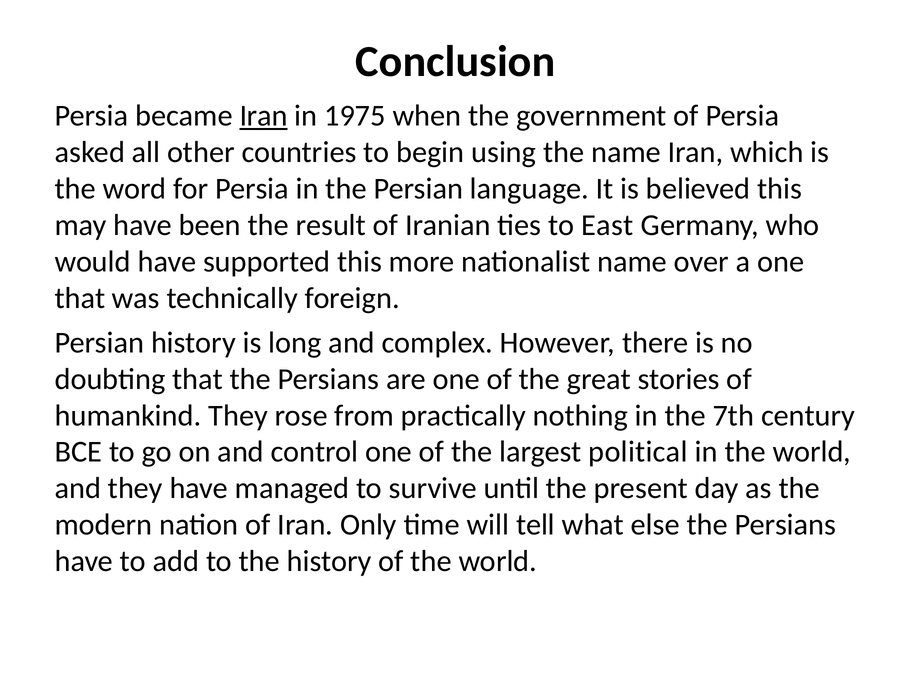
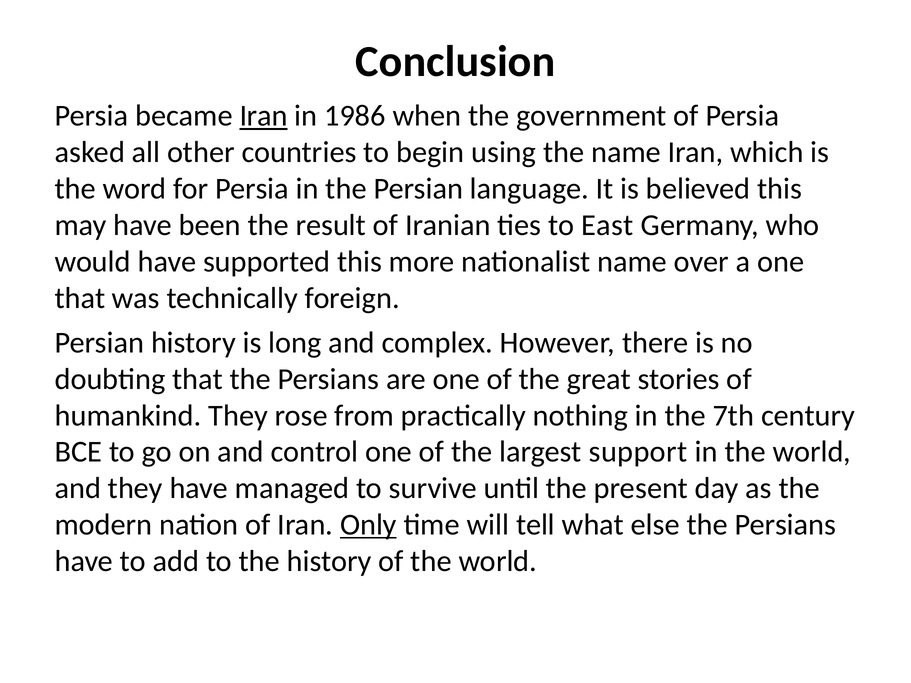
1975: 1975 -> 1986 (355, 116)
political: political -> support (638, 452)
Only underline: none -> present (368, 525)
